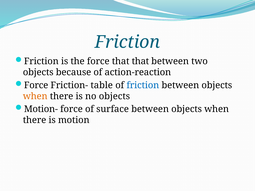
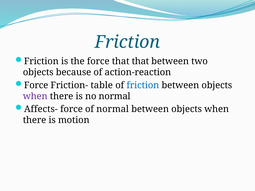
when colour: orange -> purple (35, 96)
no objects: objects -> normal (115, 96)
Motion-: Motion- -> Affects- (41, 109)
of surface: surface -> normal (113, 109)
